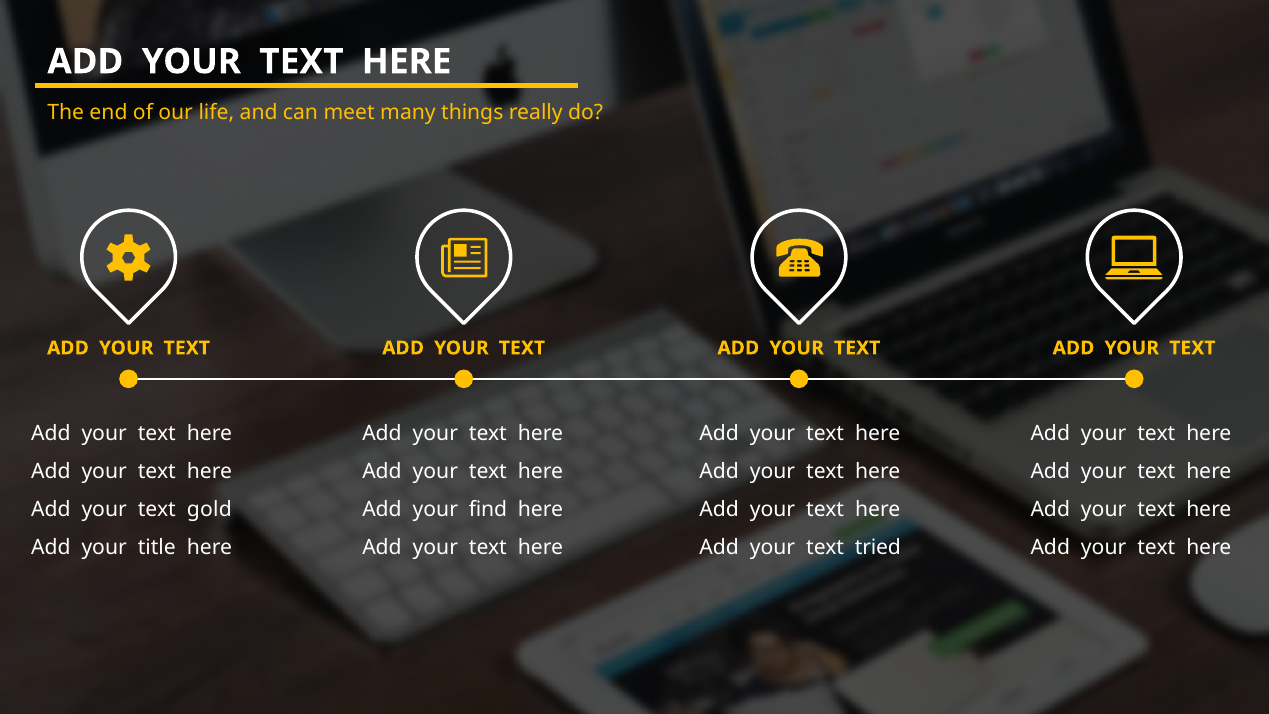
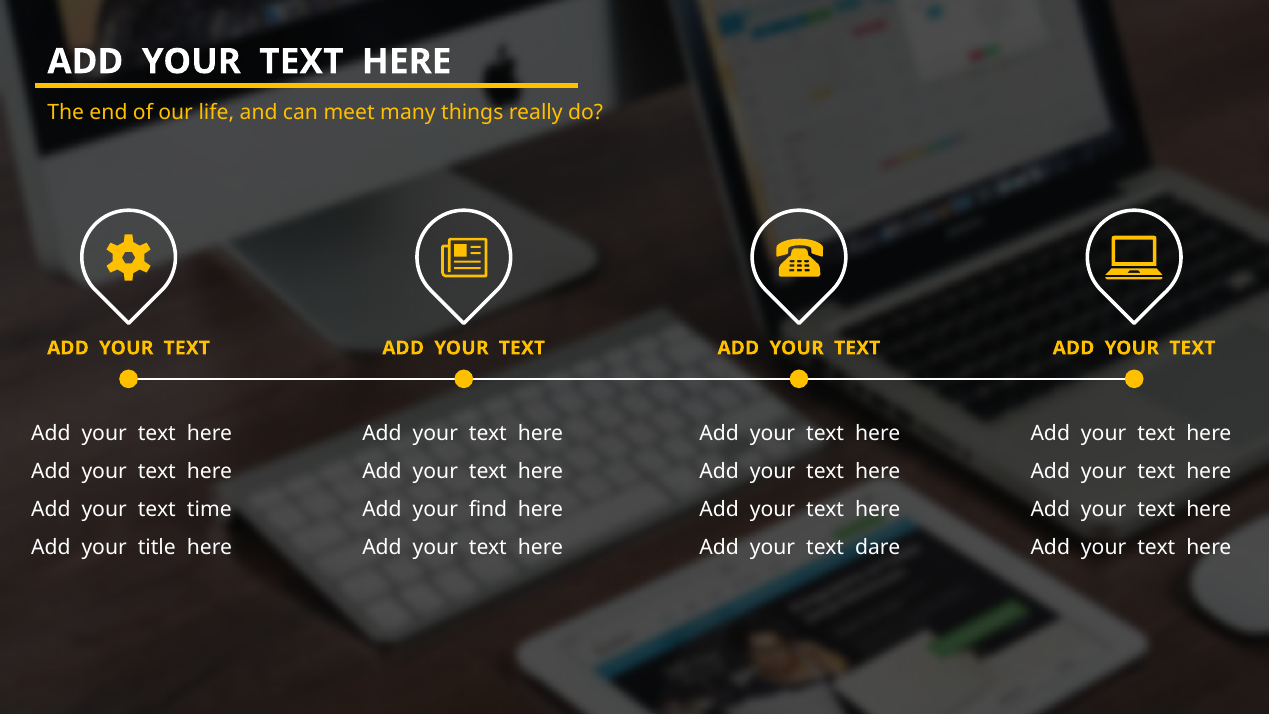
gold: gold -> time (209, 510)
tried: tried -> dare (878, 548)
